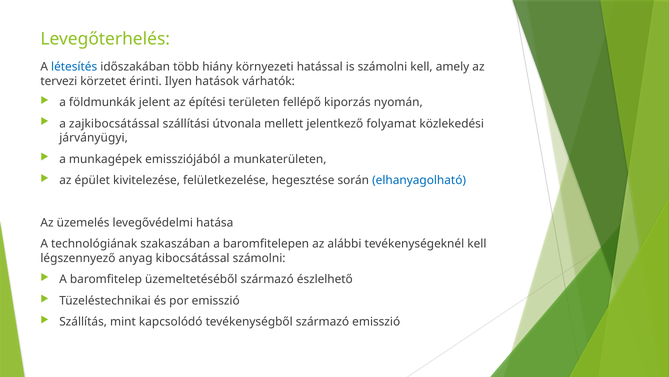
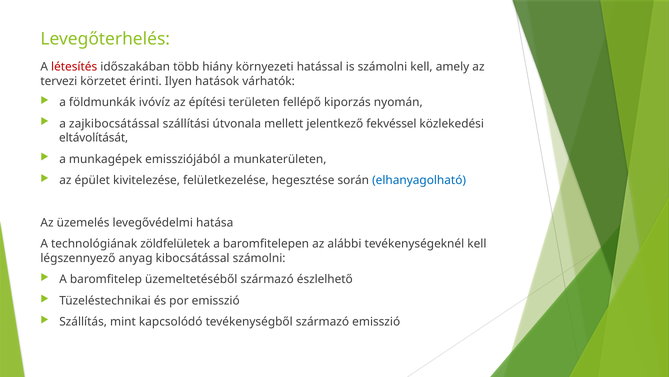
létesítés colour: blue -> red (74, 67)
jelent: jelent -> ivóvíz (154, 102)
folyamat: folyamat -> fekvéssel (391, 123)
járványügyi: járványügyi -> eltávolítását (94, 138)
szakaszában: szakaszában -> zöldfelületek (175, 244)
